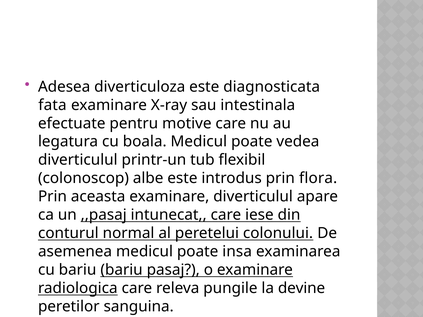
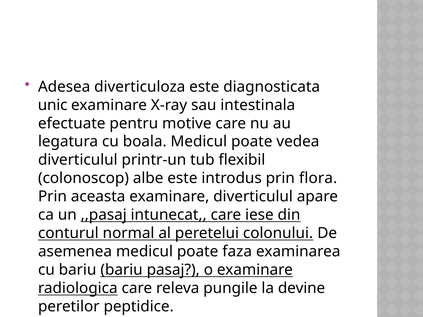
fata: fata -> unic (53, 105)
insa: insa -> faza (237, 252)
sanguina: sanguina -> peptidice (139, 307)
